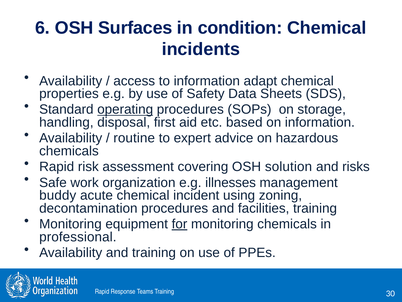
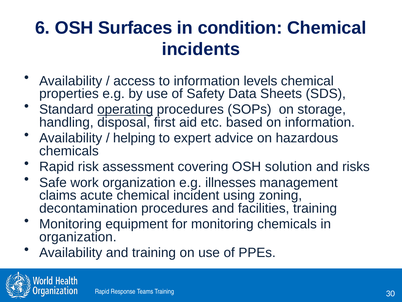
adapt: adapt -> levels (260, 81)
routine: routine -> helping (134, 138)
buddy: buddy -> claims (58, 195)
for underline: present -> none (180, 224)
professional: professional -> organization (78, 237)
